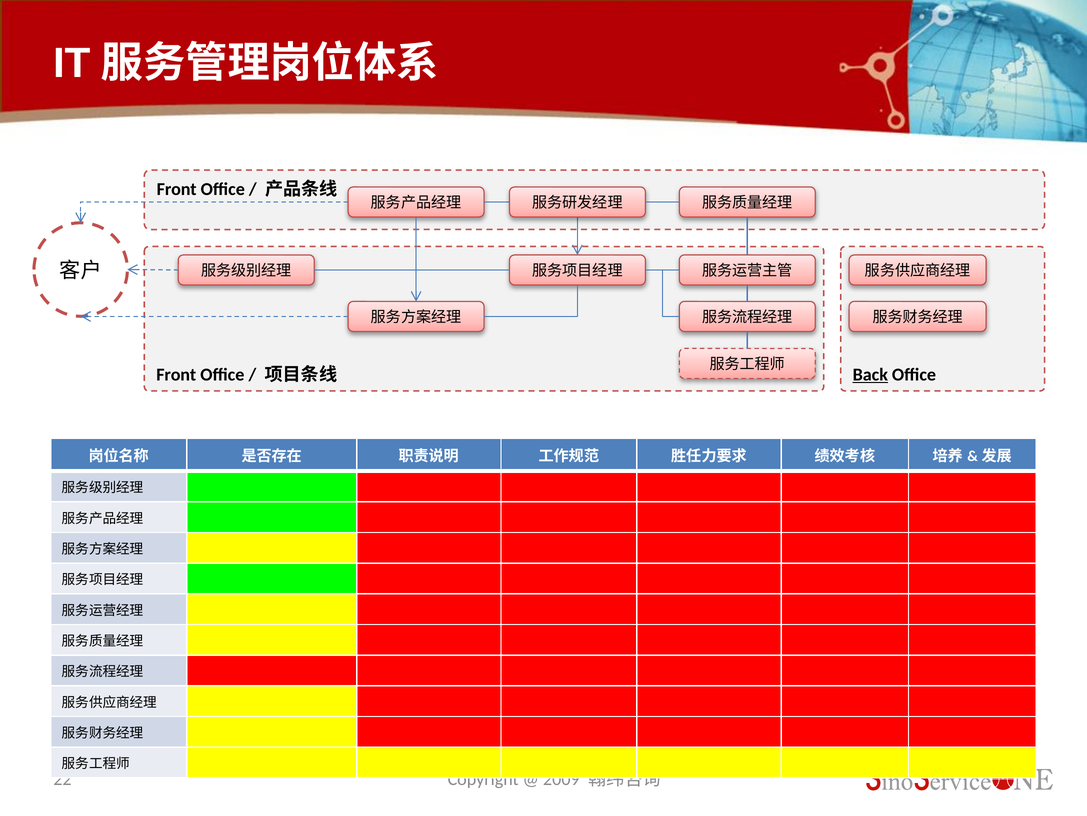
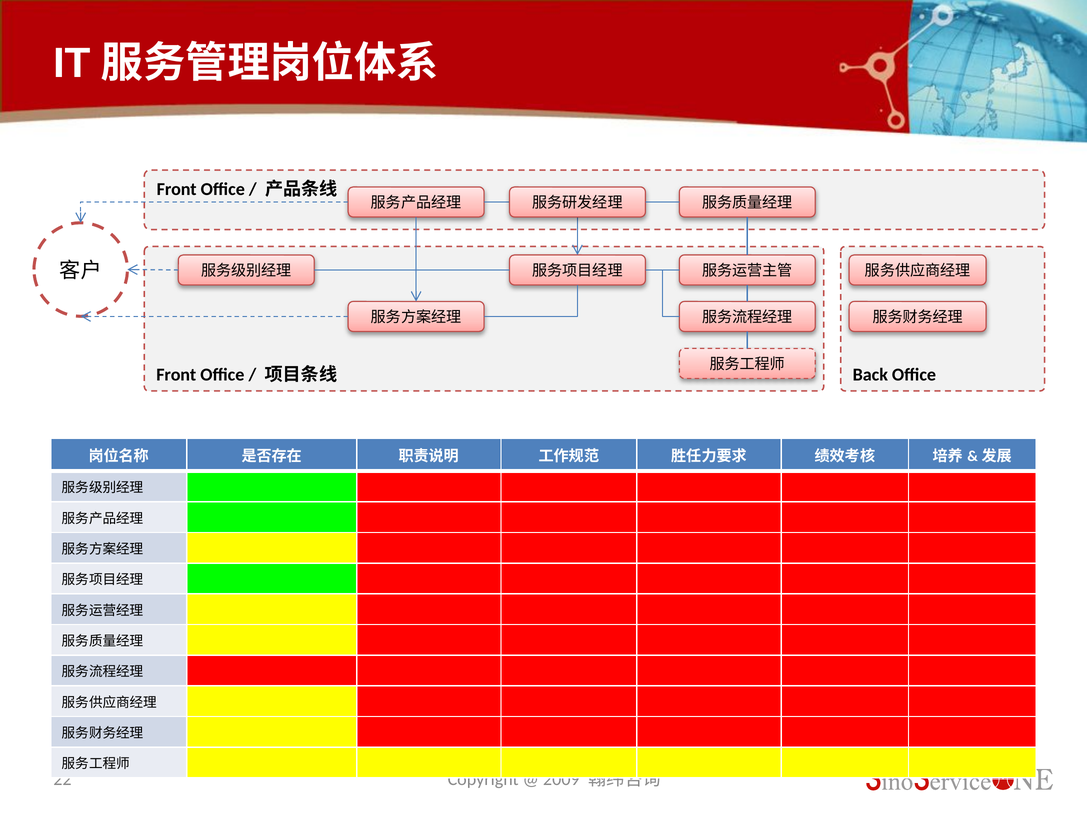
Back underline: present -> none (870, 374)
